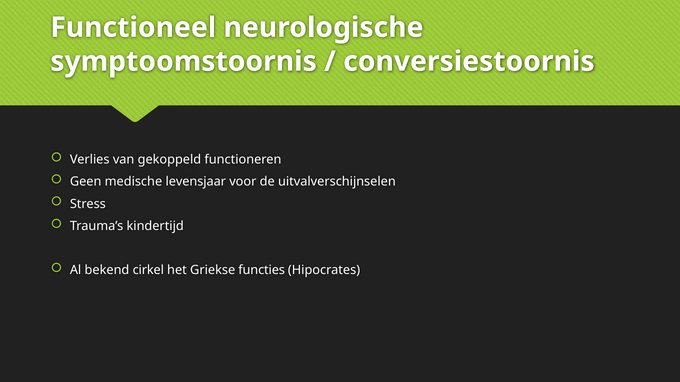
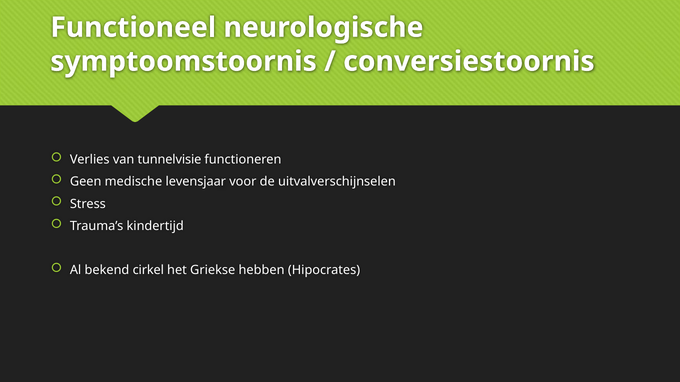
gekoppeld: gekoppeld -> tunnelvisie (169, 160)
functies: functies -> hebben (262, 270)
